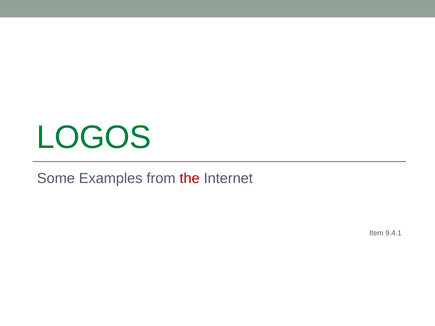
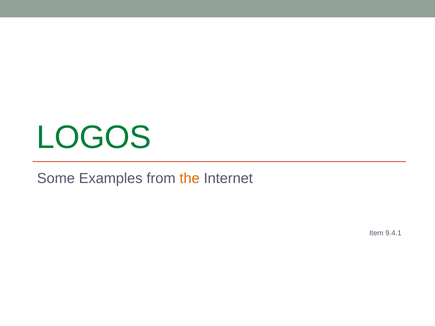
the colour: red -> orange (190, 179)
